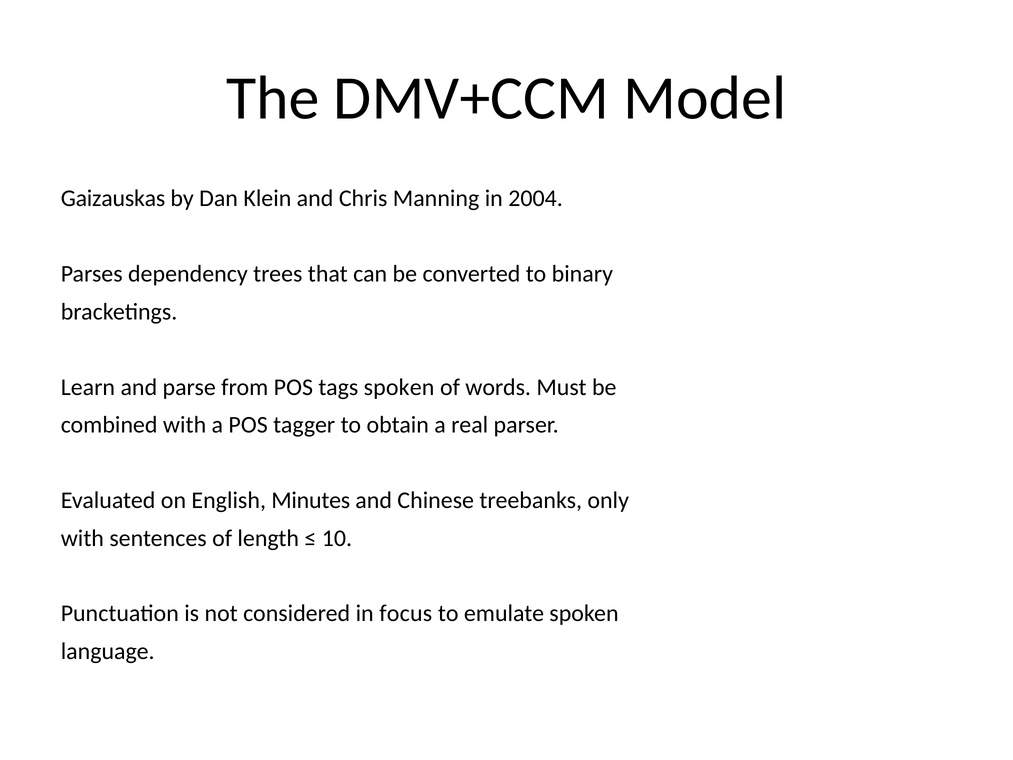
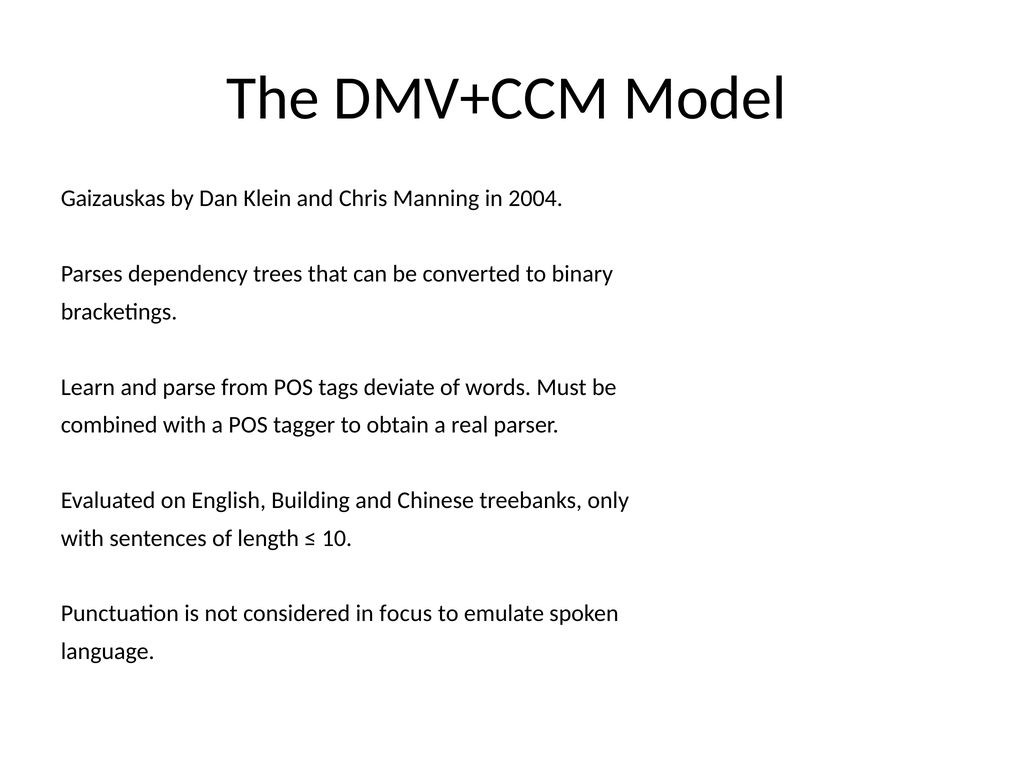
tags spoken: spoken -> deviate (399, 387)
Minutes: Minutes -> Building (311, 500)
